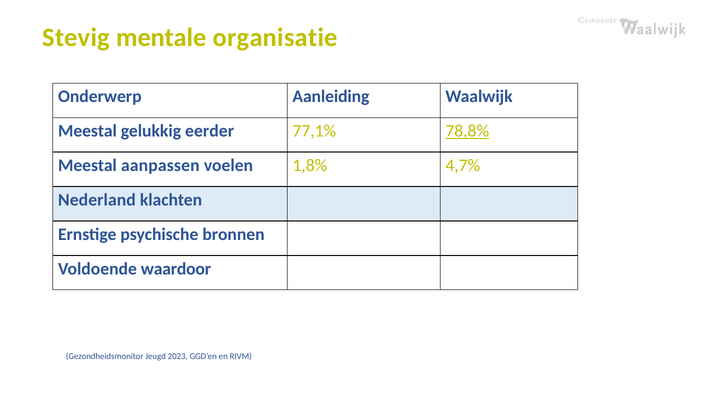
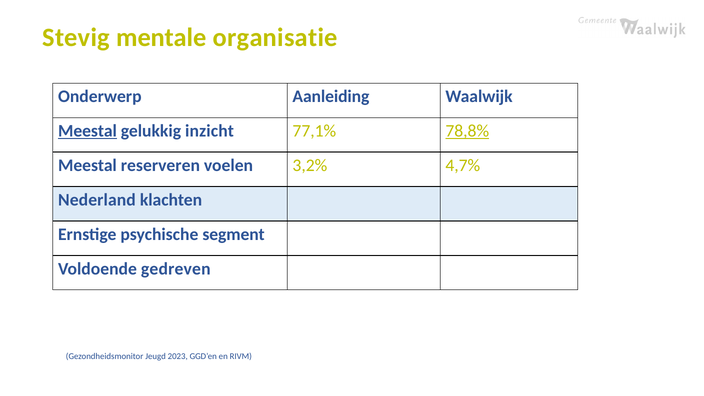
Meestal underline: none -> present (87, 131)
eerder: eerder -> inzicht (210, 131)
aanpassen: aanpassen -> reserveren (160, 166)
1,8%: 1,8% -> 3,2% (310, 166)
bronnen: bronnen -> segment (234, 235)
waardoor: waardoor -> gedreven (176, 269)
